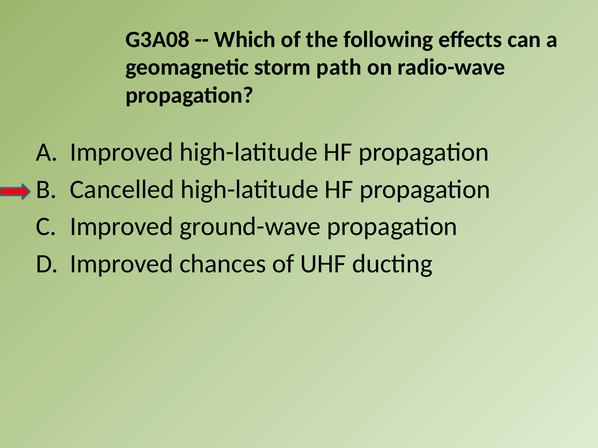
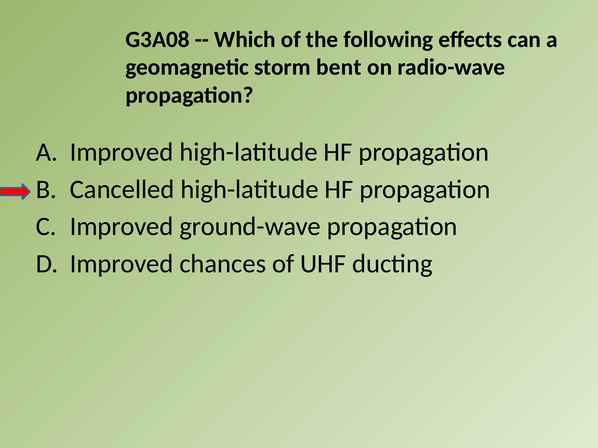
path: path -> bent (339, 67)
